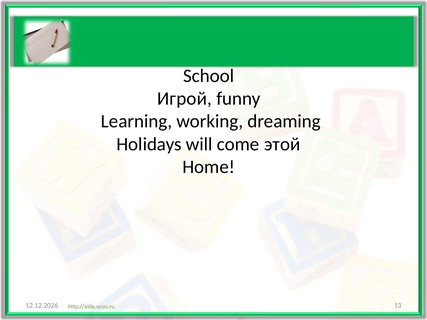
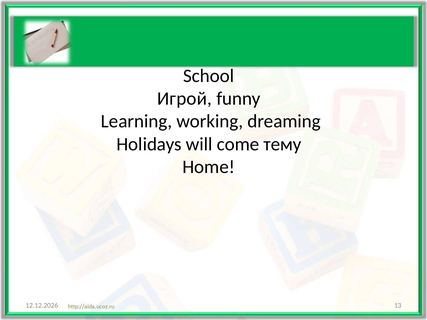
этой: этой -> тему (282, 144)
